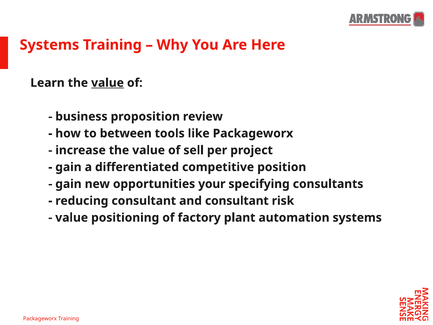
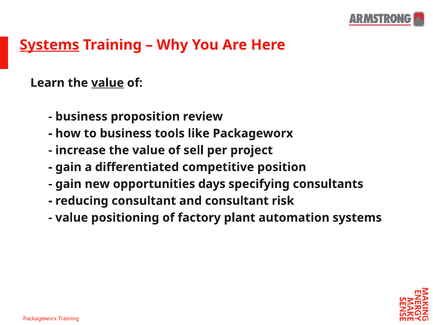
Systems underline: none -> present (49, 45)
to between: between -> business (126, 133)
your: your -> days (212, 184)
